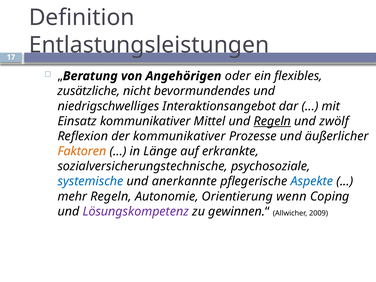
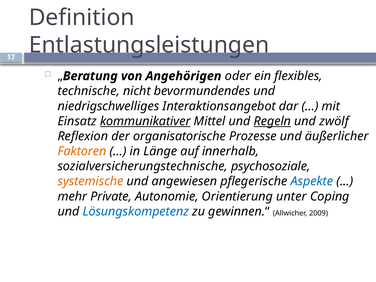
zusätzliche: zusätzliche -> technische (89, 91)
kommunikativer underline: none -> present (145, 121)
der kommunikativer: kommunikativer -> organisatorische (179, 136)
erkrankte: erkrankte -> innerhalb (230, 151)
systemische colour: blue -> orange (91, 181)
anerkannte: anerkannte -> angewiesen (184, 181)
mehr Regeln: Regeln -> Private (111, 196)
wenn: wenn -> unter (291, 196)
Lösungskompetenz colour: purple -> blue (136, 211)
